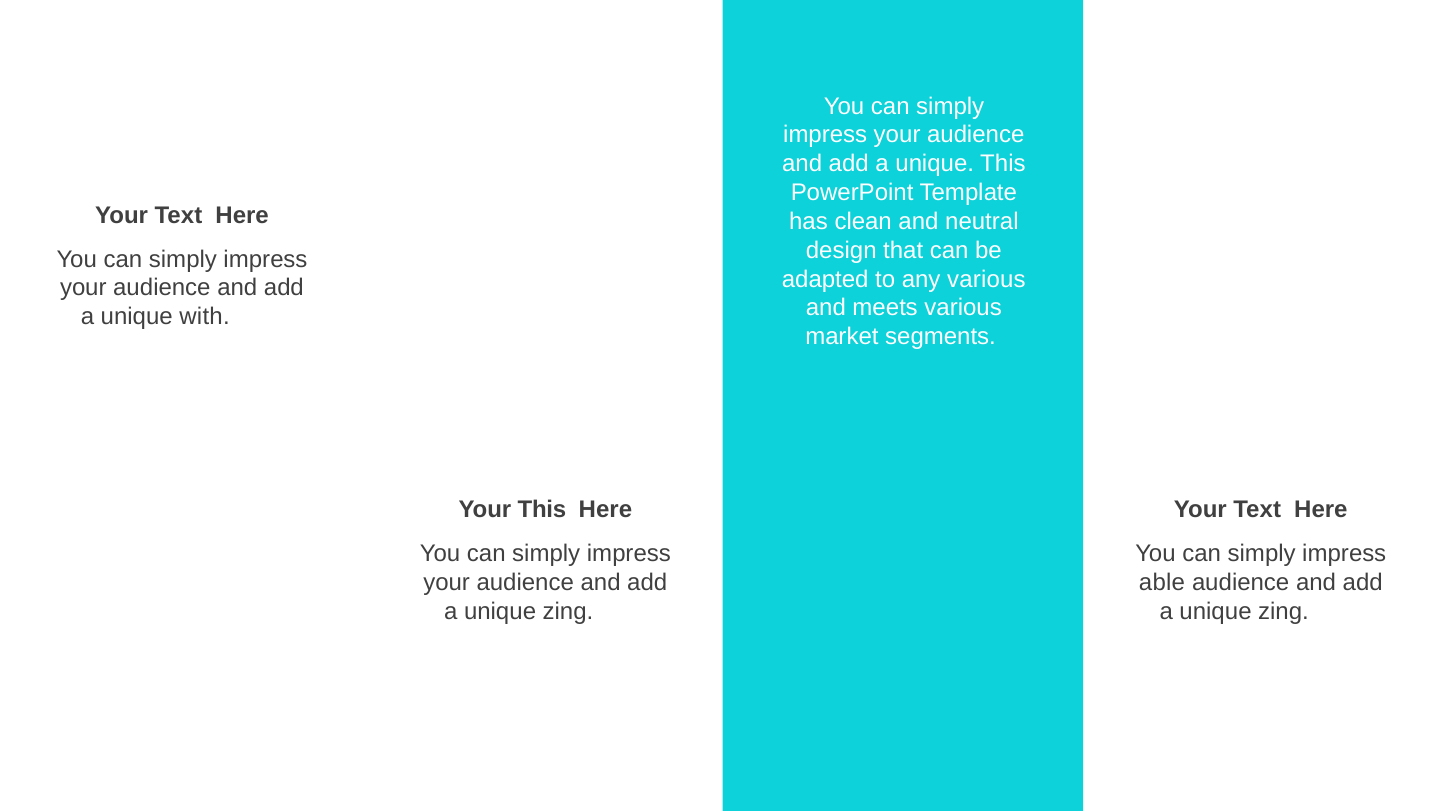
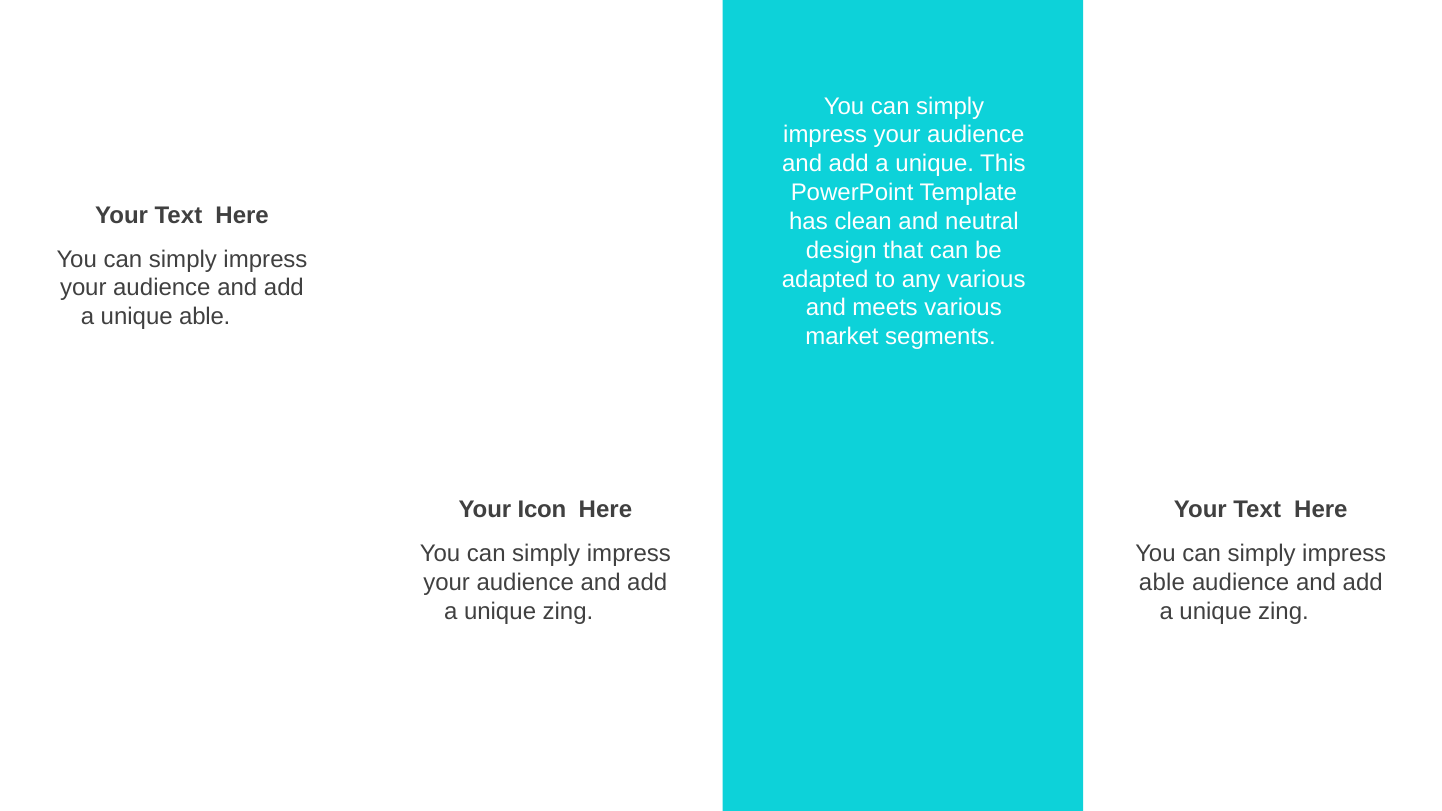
unique with: with -> able (205, 317)
Your This: This -> Icon (542, 510)
